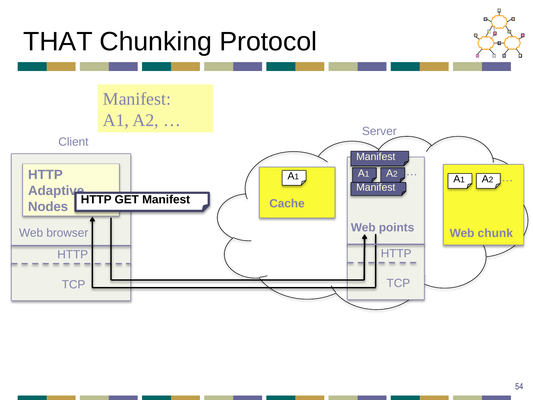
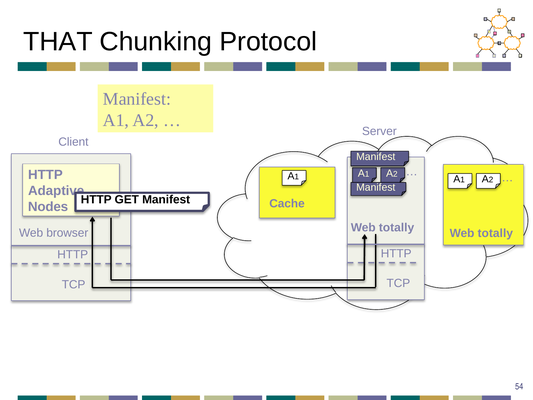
browser Web points: points -> totally (397, 227)
chunk: chunk -> totally (495, 233)
